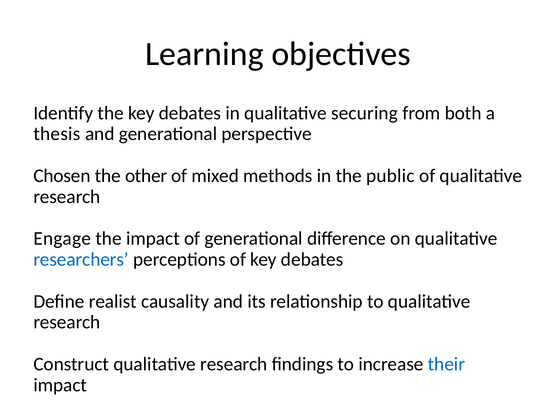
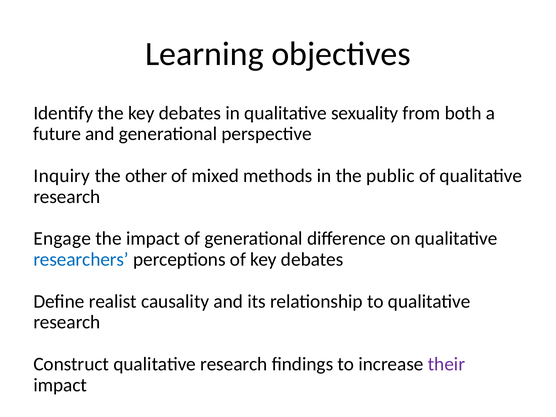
securing: securing -> sexuality (365, 113)
thesis: thesis -> future (57, 134)
Chosen: Chosen -> Inquiry (62, 176)
their colour: blue -> purple (446, 364)
